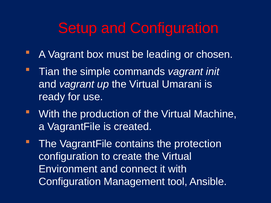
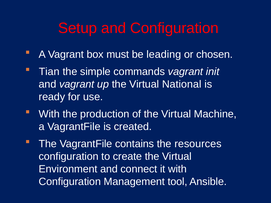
Umarani: Umarani -> National (182, 84)
protection: protection -> resources (198, 144)
